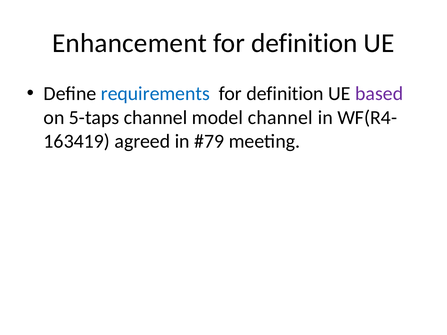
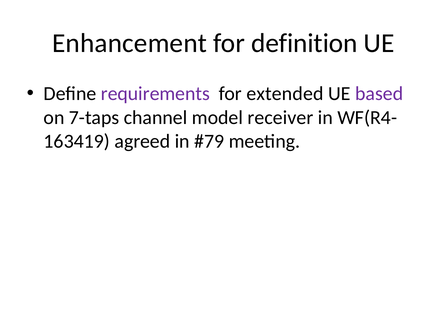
requirements colour: blue -> purple (155, 94)
definition: definition -> extended (285, 94)
5-taps: 5-taps -> 7-taps (94, 118)
model channel: channel -> receiver (280, 118)
